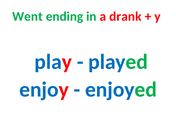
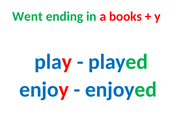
drank: drank -> books (125, 16)
